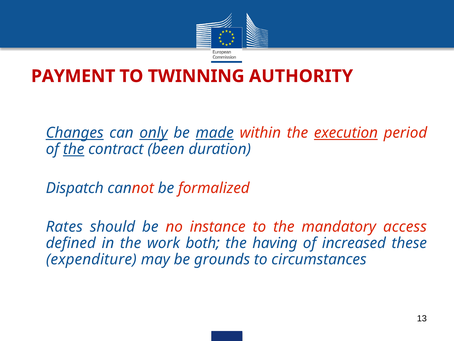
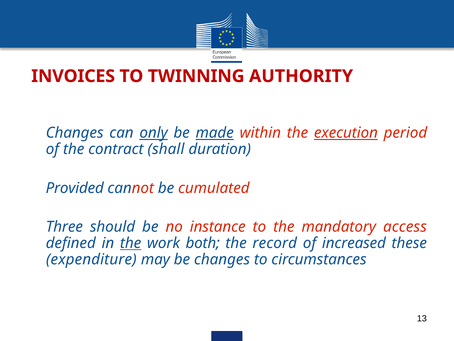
PAYMENT: PAYMENT -> INVOICES (73, 76)
Changes underline: present -> none (75, 133)
the underline: present -> none (74, 149)
been: been -> shall (166, 149)
Dispatch: Dispatch -> Provided (75, 188)
formalized: formalized -> cumulated (214, 188)
Rates: Rates -> Three (64, 226)
the underline: none -> present (131, 243)
having: having -> record (275, 243)
be grounds: grounds -> changes (222, 259)
